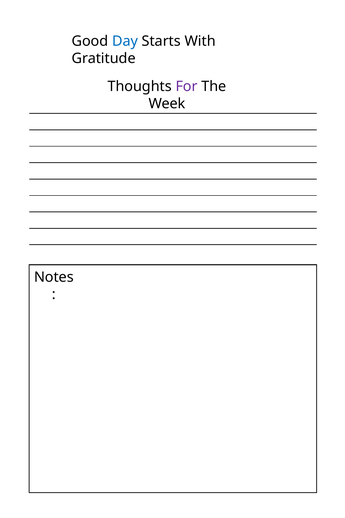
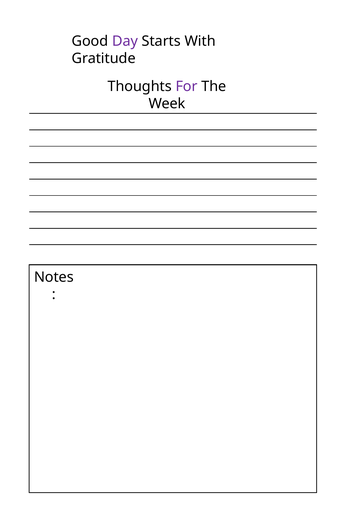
Day colour: blue -> purple (125, 41)
